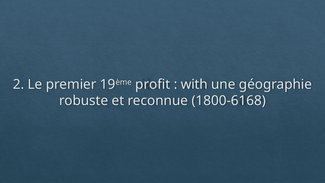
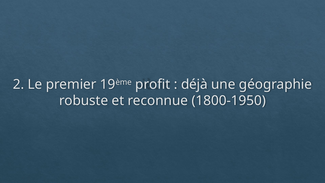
with: with -> déjà (194, 84)
1800-6168: 1800-6168 -> 1800-1950 (229, 101)
